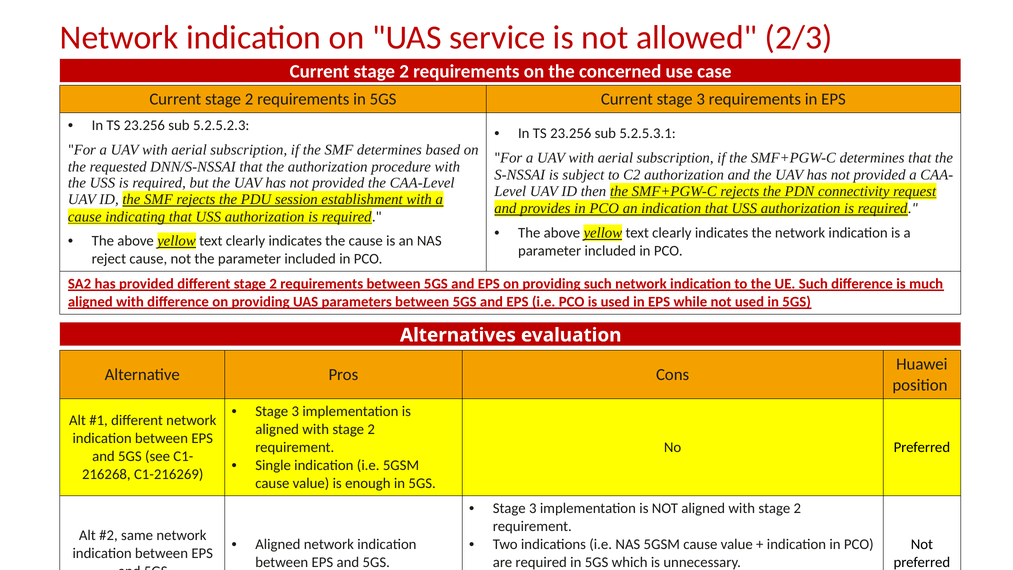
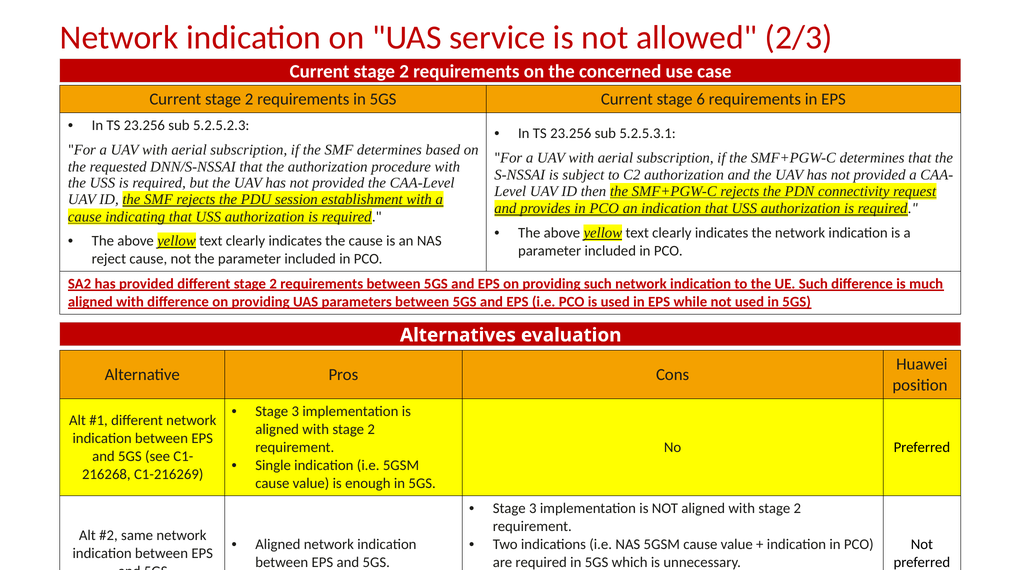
Current stage 3: 3 -> 6 (701, 99)
